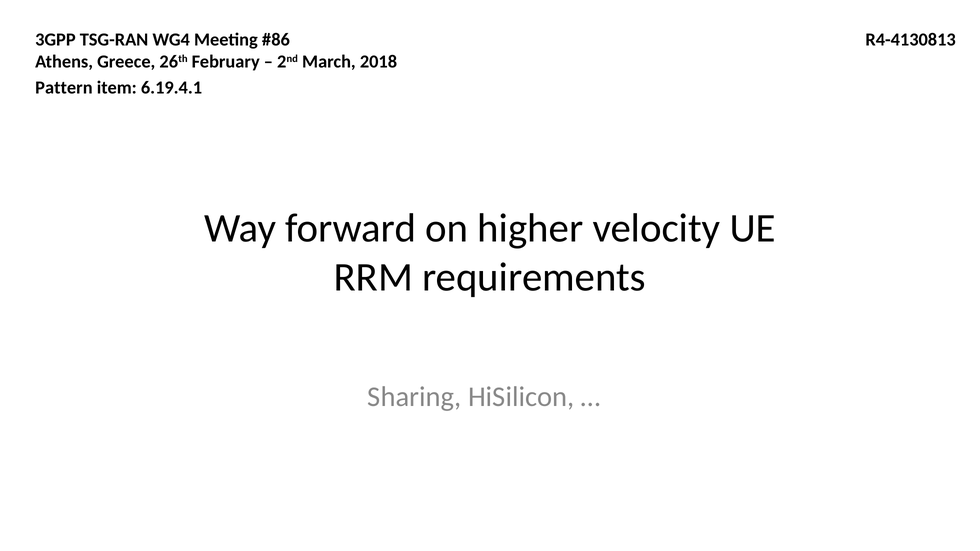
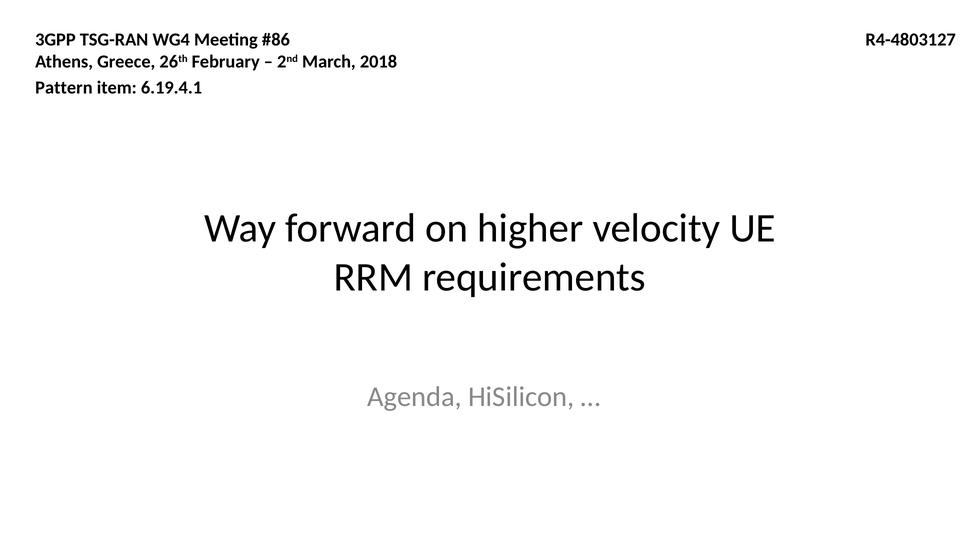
R4-4130813: R4-4130813 -> R4-4803127 (911, 40)
Sharing: Sharing -> Agenda (415, 397)
